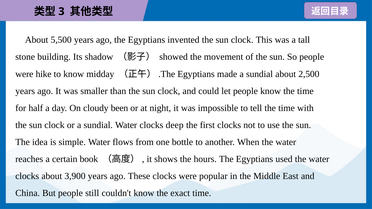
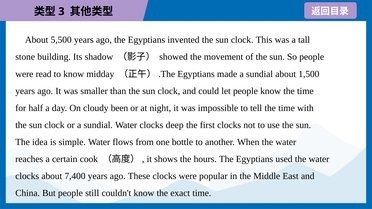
hike: hike -> read (44, 74)
2,500: 2,500 -> 1,500 (309, 74)
book: book -> cook (89, 159)
3,900: 3,900 -> 7,400 (75, 176)
